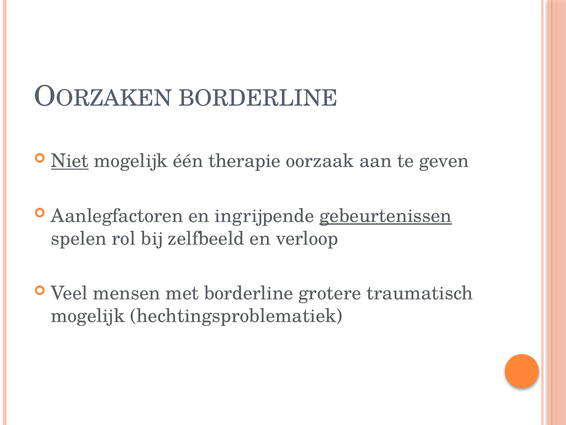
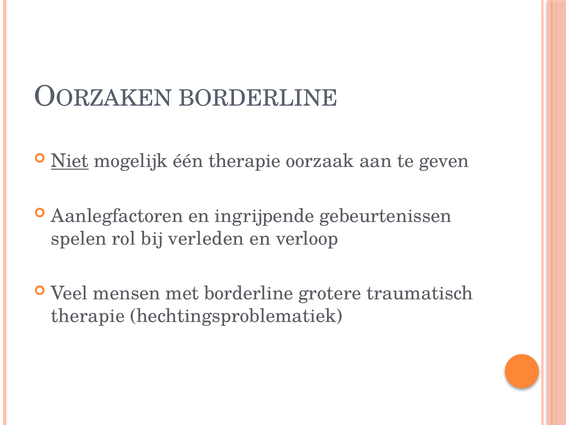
gebeurtenissen underline: present -> none (386, 216)
zelfbeeld: zelfbeeld -> verleden (206, 238)
mogelijk: mogelijk -> therapie (88, 316)
